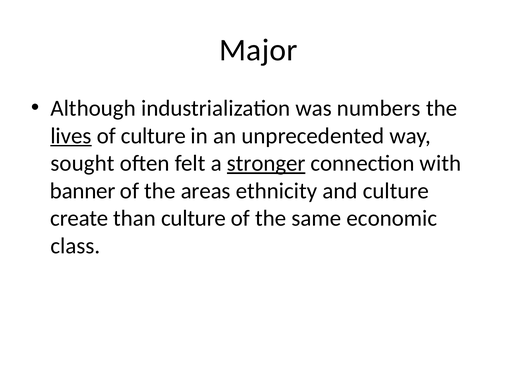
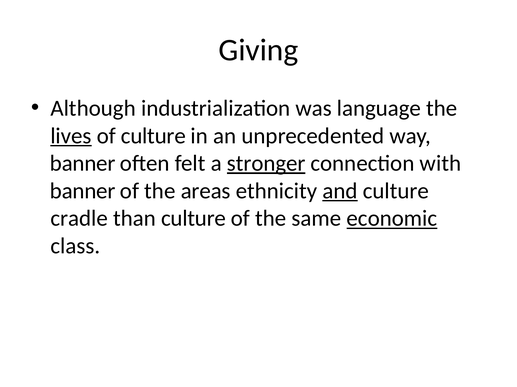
Major: Major -> Giving (258, 50)
numbers: numbers -> language (379, 108)
sought: sought -> banner (83, 164)
and underline: none -> present (340, 191)
create: create -> cradle (79, 219)
economic underline: none -> present (392, 219)
